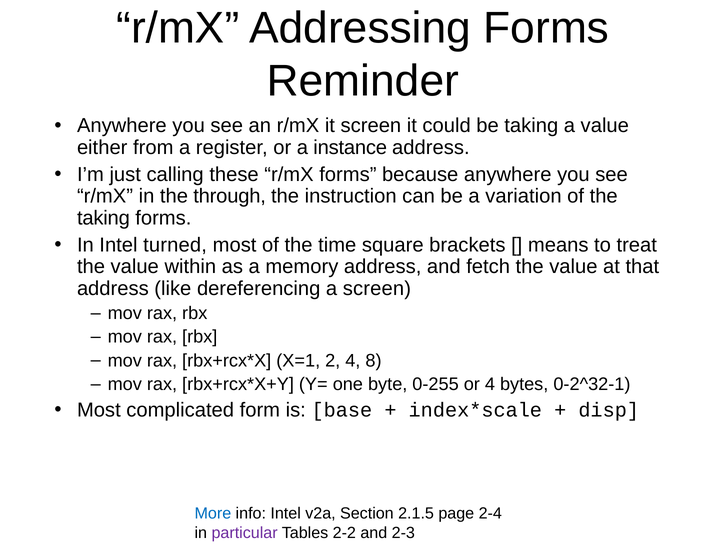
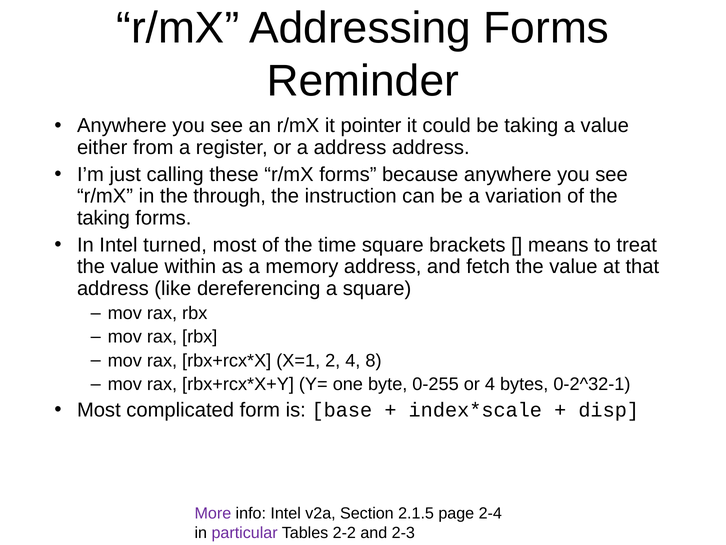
it screen: screen -> pointer (371, 126)
a instance: instance -> address (350, 147)
a screen: screen -> square (377, 288)
More colour: blue -> purple (213, 513)
